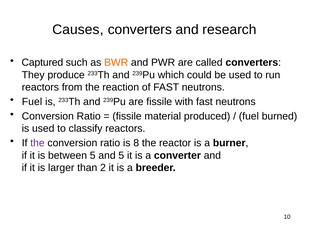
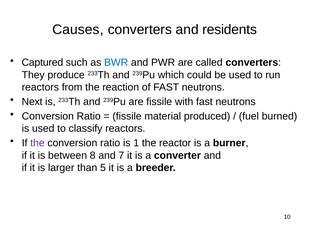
research: research -> residents (230, 30)
BWR colour: orange -> blue (116, 63)
Fuel: Fuel -> Next (32, 102)
8: 8 -> 1 (136, 143)
between 5: 5 -> 8 (93, 155)
and 5: 5 -> 7 (121, 155)
2: 2 -> 5 (103, 168)
